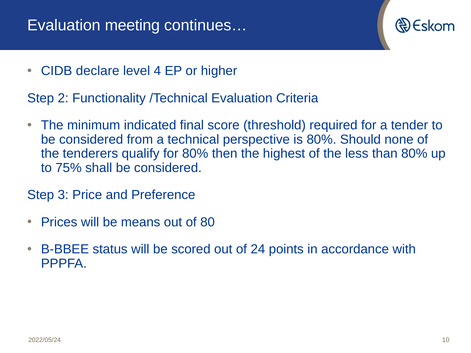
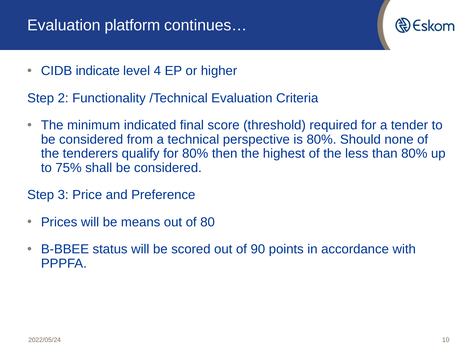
meeting: meeting -> platform (132, 25)
declare: declare -> indicate (98, 71)
24: 24 -> 90 (258, 249)
